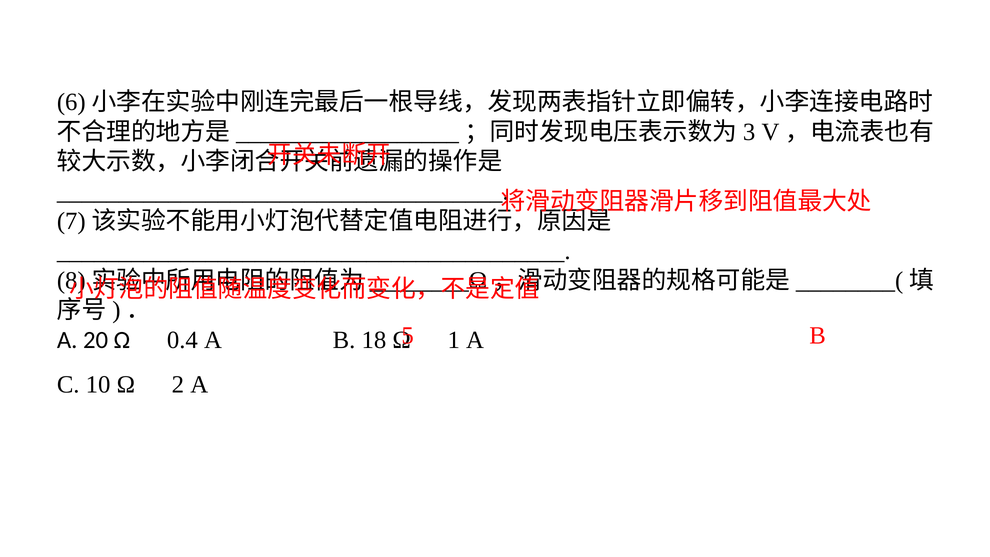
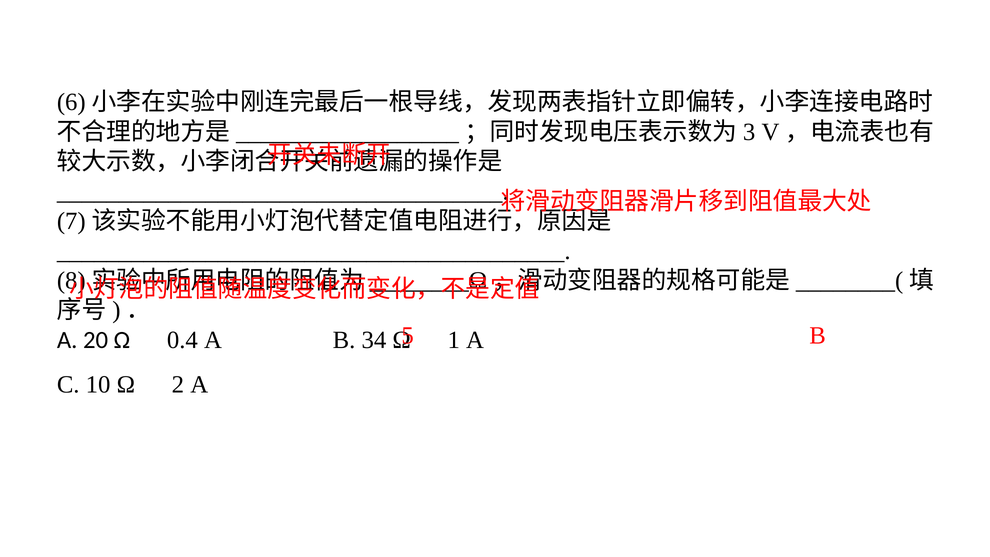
18: 18 -> 34 (374, 340)
